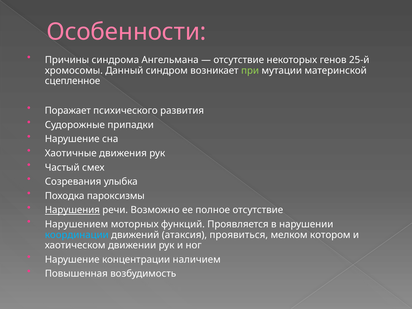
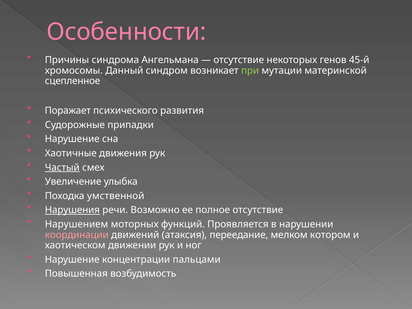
25-й: 25-й -> 45-й (359, 60)
Частый underline: none -> present (62, 167)
Созревания: Созревания -> Увеличение (73, 182)
пароксизмы: пароксизмы -> умственной (116, 196)
координации colour: light blue -> pink (77, 235)
проявиться: проявиться -> переедание (239, 235)
наличием: наличием -> пальцами (197, 260)
